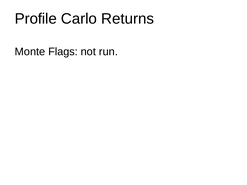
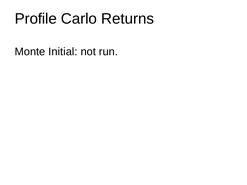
Flags: Flags -> Initial (63, 52)
